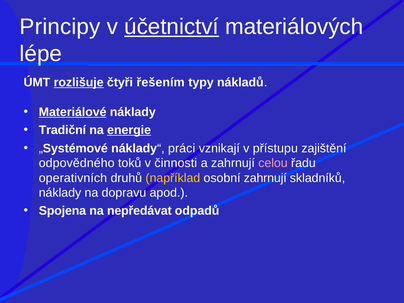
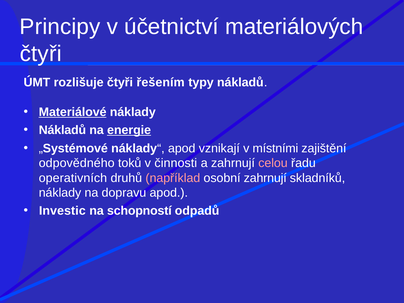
účetnictví underline: present -> none (172, 27)
lépe: lépe -> čtyři (41, 54)
rozlišuje underline: present -> none (79, 82)
Tradiční: Tradiční -> Nákladů (62, 130)
náklady“ práci: práci -> apod (182, 148)
přístupu: přístupu -> místními (275, 148)
například colour: yellow -> pink (173, 178)
Spojena: Spojena -> Investic (62, 211)
nepředávat: nepředávat -> schopností (139, 211)
